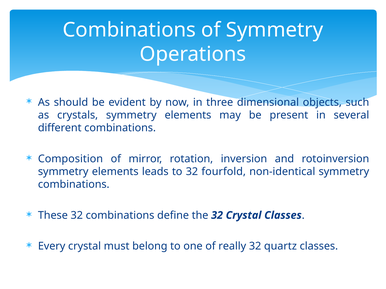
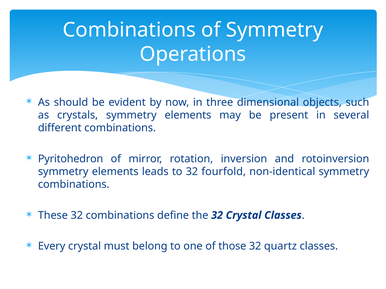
Composition: Composition -> Pyritohedron (71, 159)
really: really -> those (232, 247)
